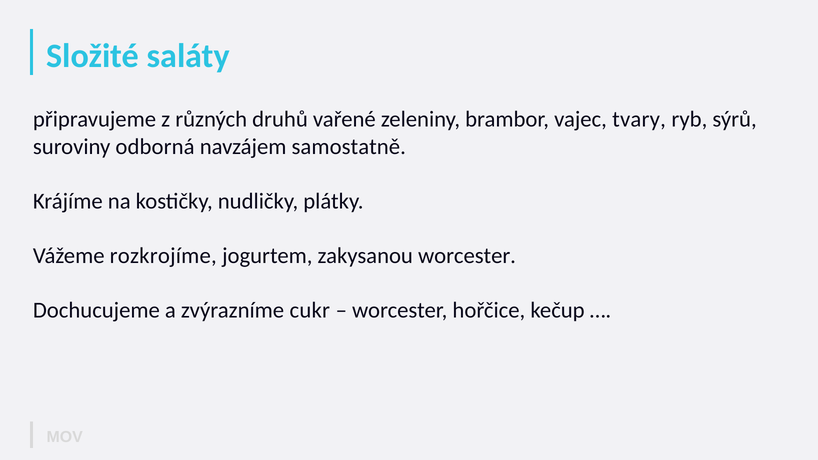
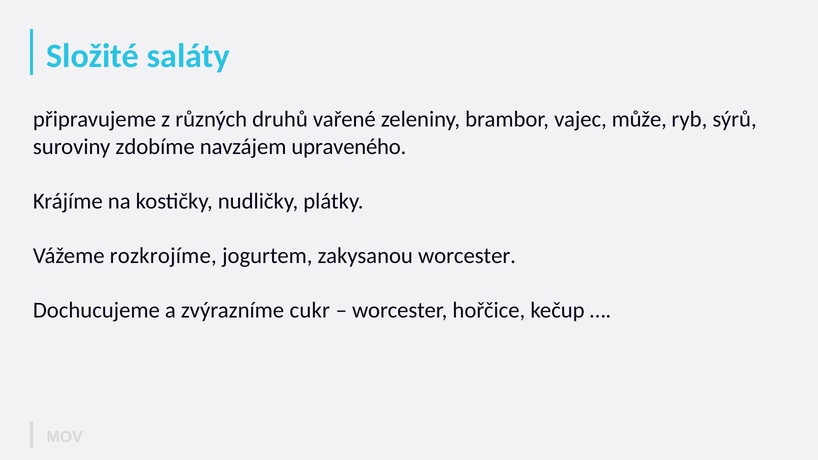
tvary: tvary -> může (639, 119)
odborná: odborná -> zdobíme (155, 147)
samostatně: samostatně -> upraveného (349, 147)
